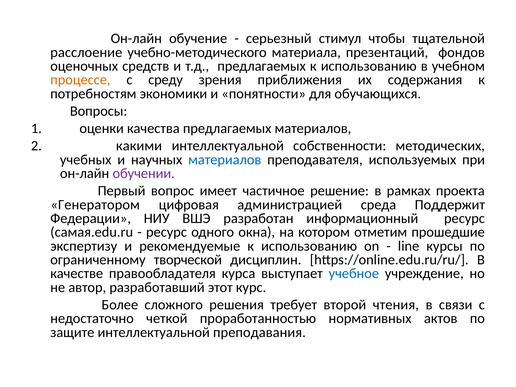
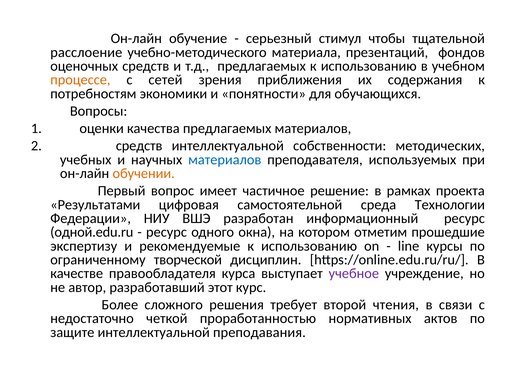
среду: среду -> сетей (165, 80)
какими: какими -> средств (139, 146)
обучении colour: purple -> orange (144, 173)
Генератором: Генератором -> Результатами (95, 205)
администрацией: администрацией -> самостоятельной (290, 205)
Поддержит: Поддержит -> Технологии (450, 205)
самая.edu.ru: самая.edu.ru -> одной.edu.ru (92, 232)
учебное colour: blue -> purple (354, 274)
